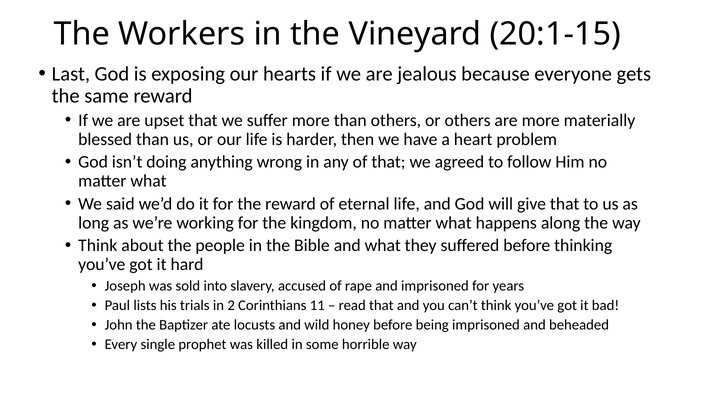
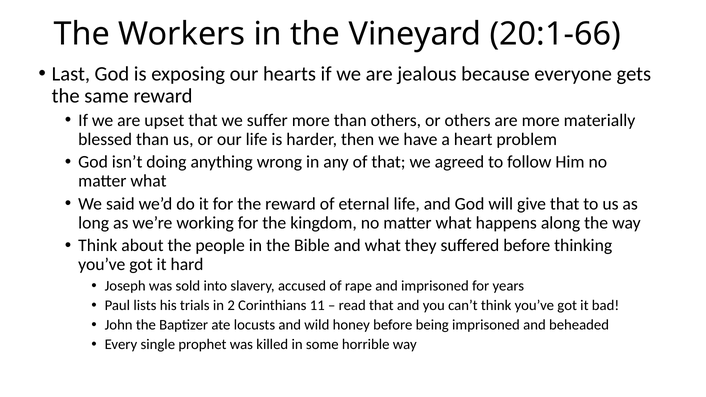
20:1-15: 20:1-15 -> 20:1-66 (555, 34)
